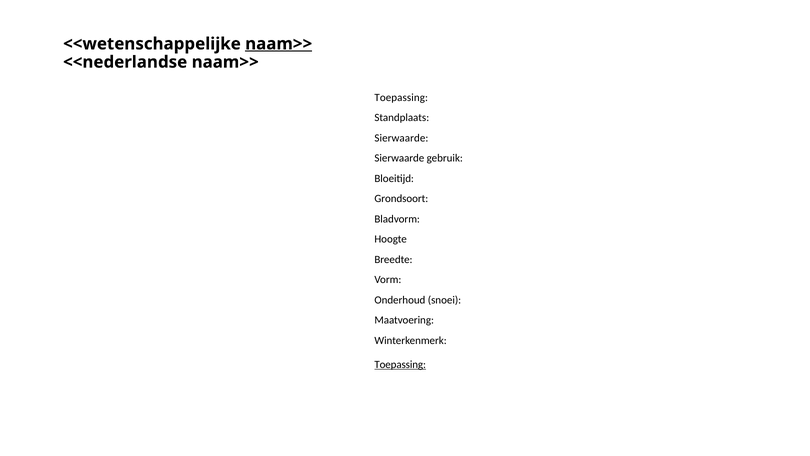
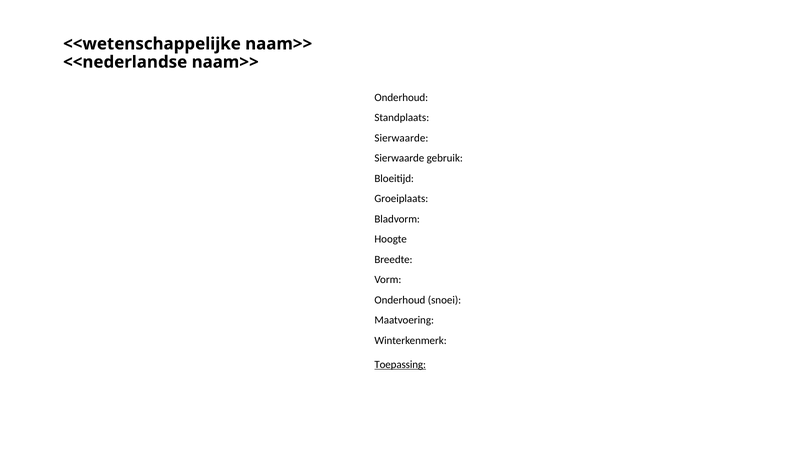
naam>> underline: present -> none (279, 44)
Toepassing: Toepassing -> Onderhoud (401, 97)
Grondsoort: Grondsoort -> Groeiplaats (401, 199)
